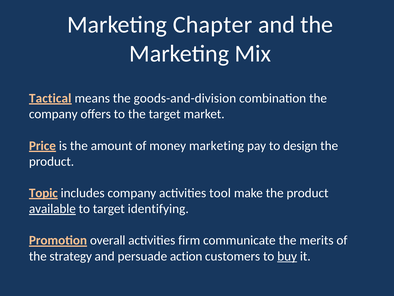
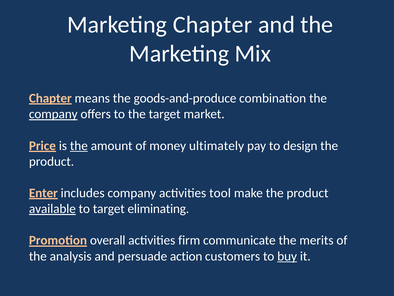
Tactical: Tactical -> Chapter (50, 98)
goods-and-division: goods-and-division -> goods-and-produce (185, 98)
company underline: none -> present (53, 114)
the underline: none -> present (79, 145)
money marketing: marketing -> ultimately (217, 145)
Topic: Topic -> Enter (43, 193)
identifying: identifying -> eliminating (158, 208)
strategy: strategy -> analysis (71, 256)
